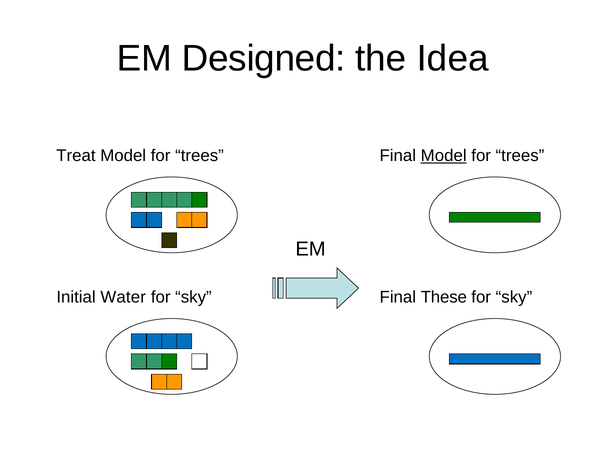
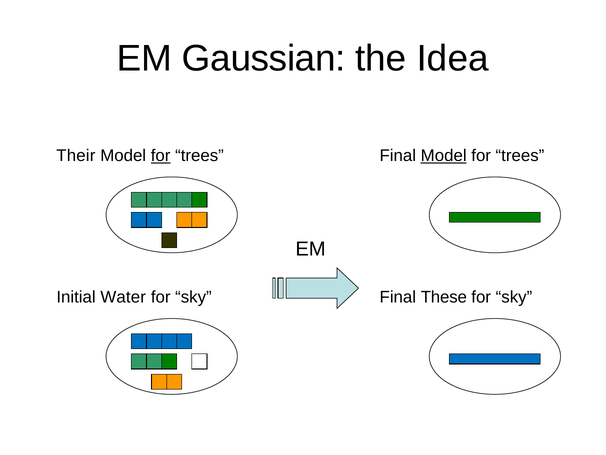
Designed: Designed -> Gaussian (264, 59)
Treat: Treat -> Their (76, 156)
for underline: none -> present (161, 156)
